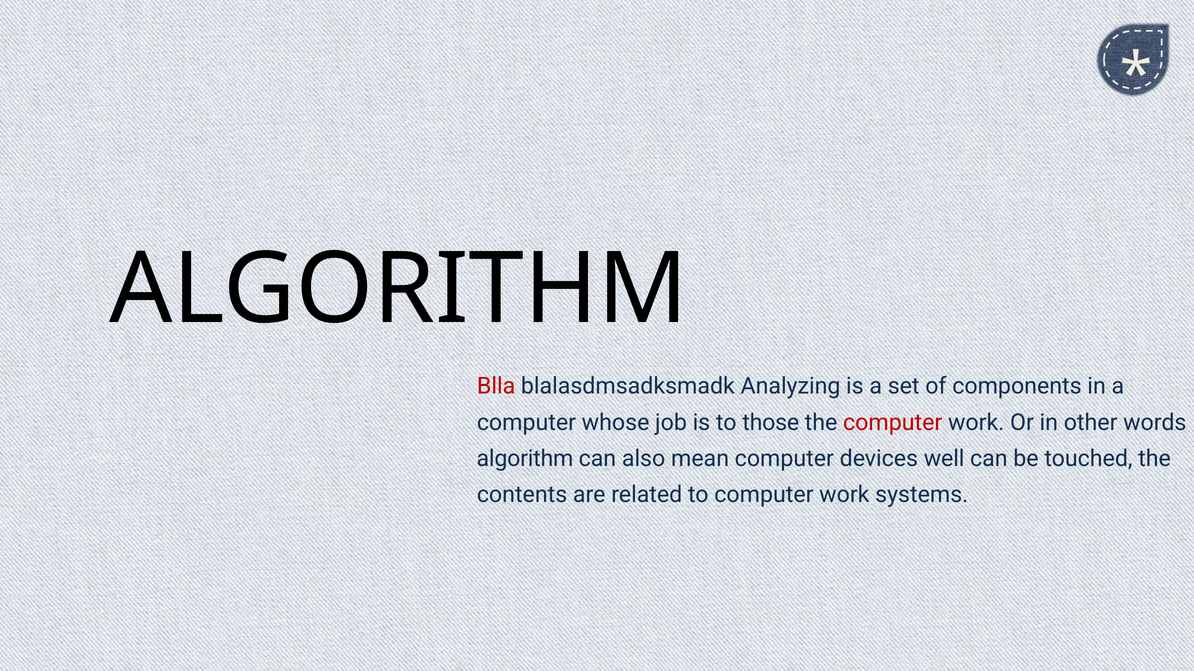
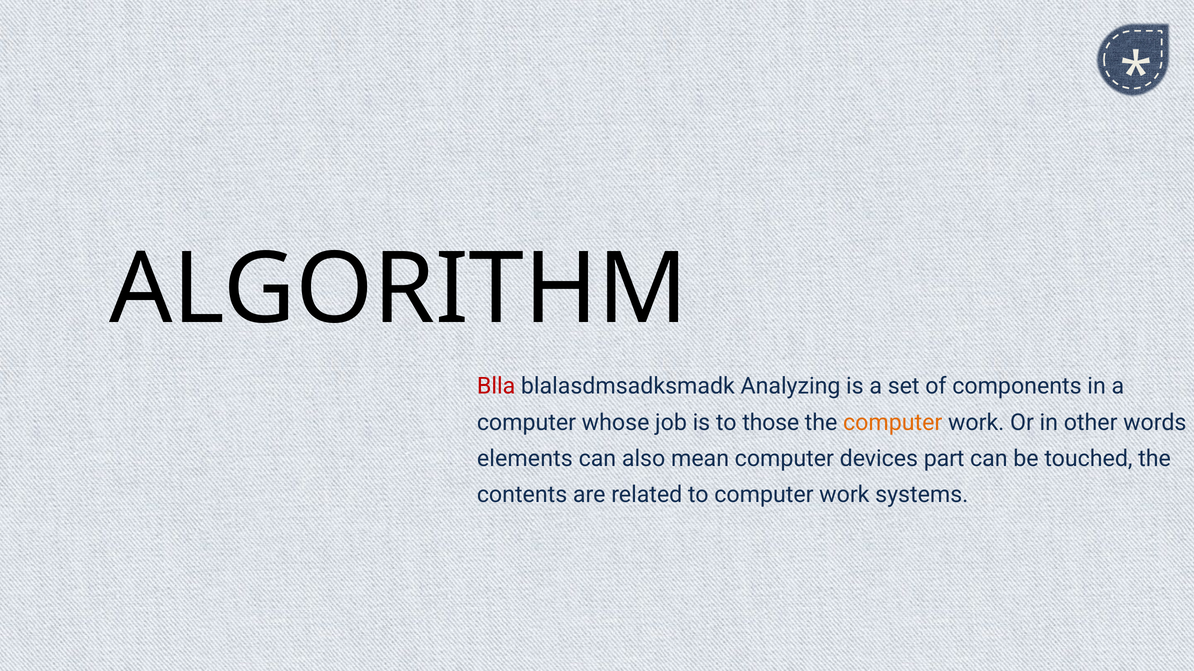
computer colour: red -> orange (893, 423)
algorithm: algorithm -> elements (525, 459)
well: well -> part (944, 459)
